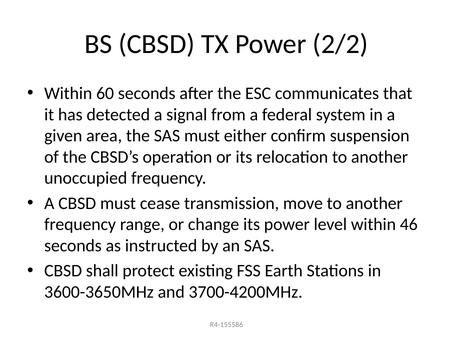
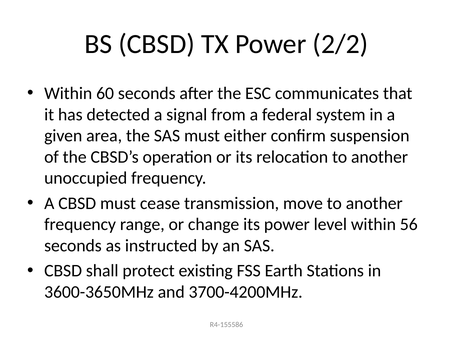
46: 46 -> 56 (409, 224)
